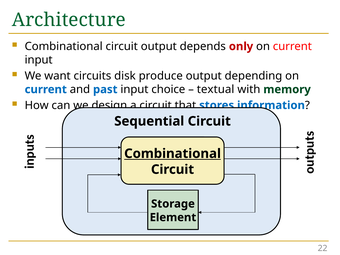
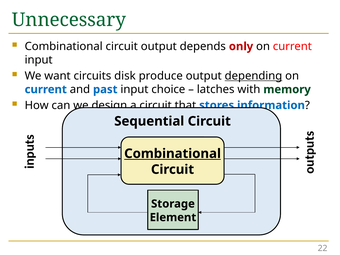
Architecture: Architecture -> Unnecessary (69, 20)
depending underline: none -> present (253, 76)
textual: textual -> latches (216, 89)
